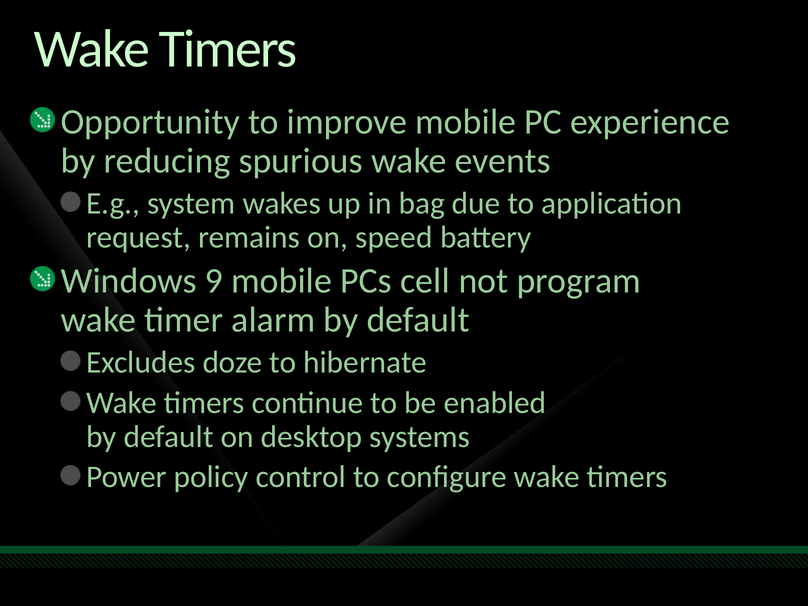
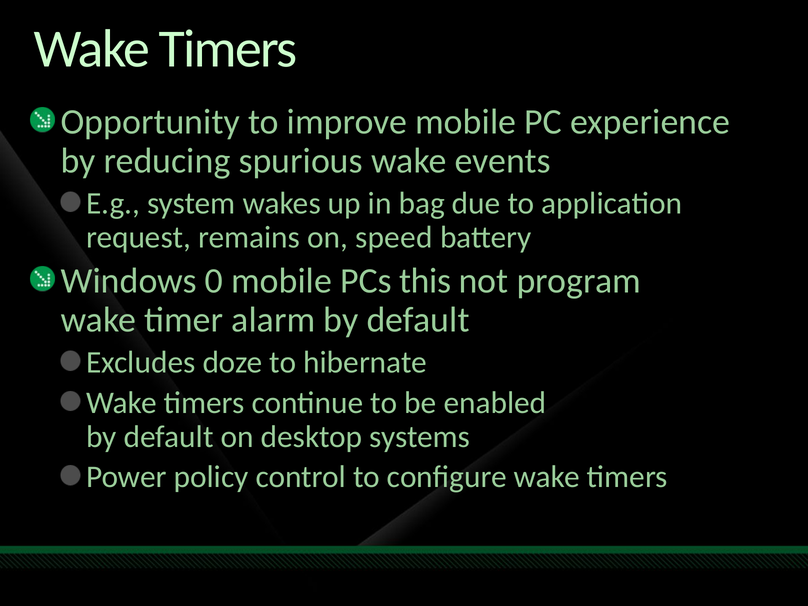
9: 9 -> 0 (214, 281)
cell: cell -> this (425, 281)
